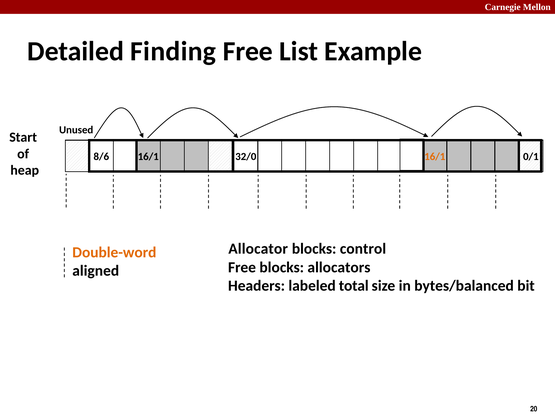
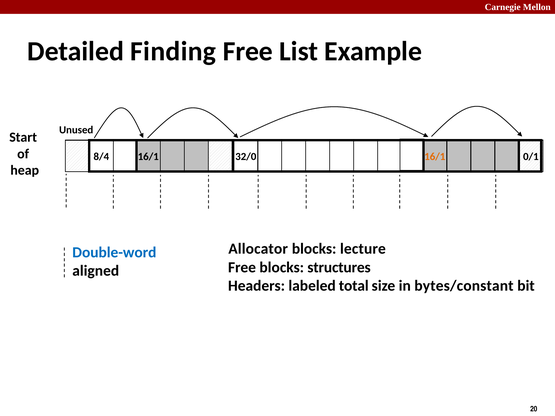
8/6: 8/6 -> 8/4 (101, 157)
control: control -> lecture (363, 249)
Double-word colour: orange -> blue (114, 252)
allocators: allocators -> structures (339, 267)
bytes/balanced: bytes/balanced -> bytes/constant (464, 286)
